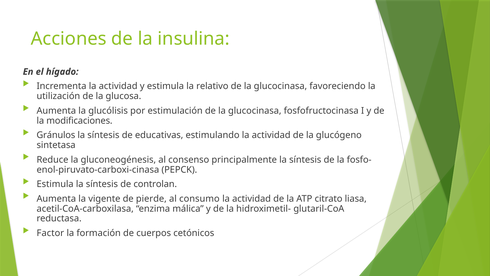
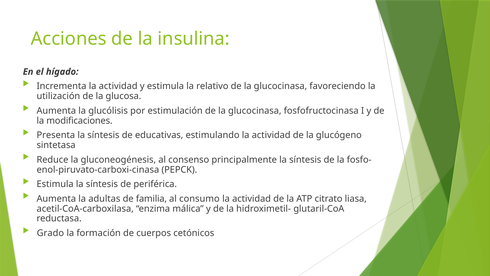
Gránulos: Gránulos -> Presenta (56, 135)
controlan: controlan -> periférica (155, 184)
vigente: vigente -> adultas (104, 198)
pierde: pierde -> familia (151, 198)
Factor: Factor -> Grado (50, 233)
